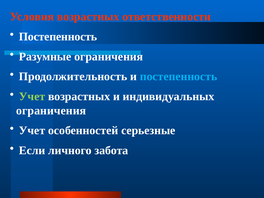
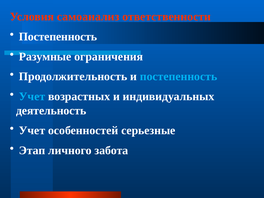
Условия возрастных: возрастных -> самоанализ (88, 17)
Учет colour: light green -> light blue (32, 96)
ограничения: ограничения -> деятельность (51, 111)
Если: Если -> Этап (32, 150)
